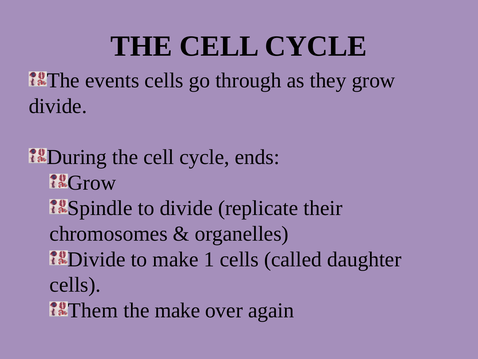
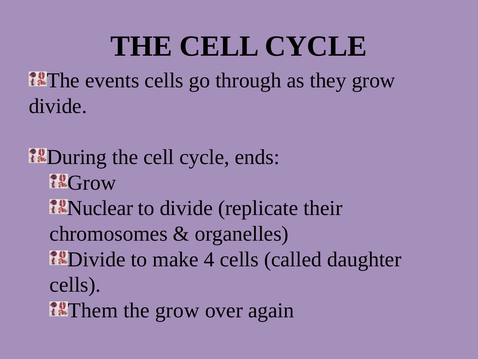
Spindle: Spindle -> Nuclear (100, 208)
1: 1 -> 4 (209, 259)
the make: make -> grow (177, 310)
